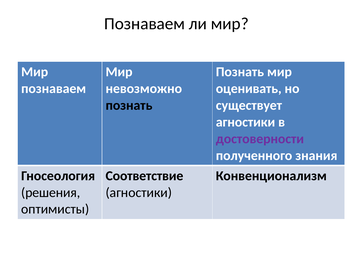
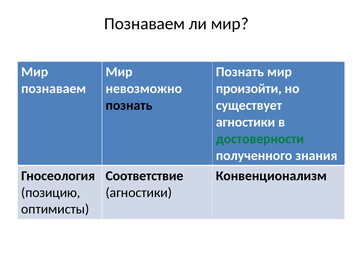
оценивать: оценивать -> произойти (249, 89)
достоверности colour: purple -> green (260, 139)
решения: решения -> позицию (51, 193)
